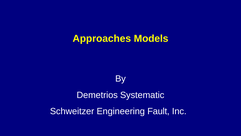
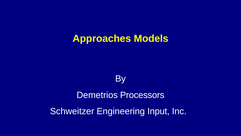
Systematic: Systematic -> Processors (142, 95)
Fault: Fault -> Input (158, 111)
